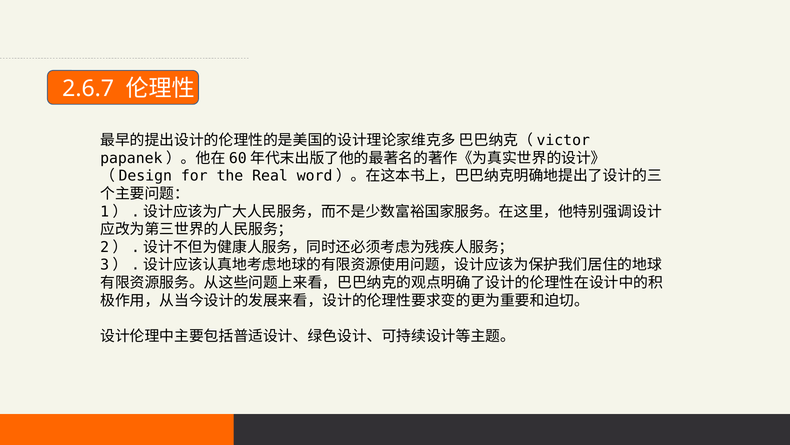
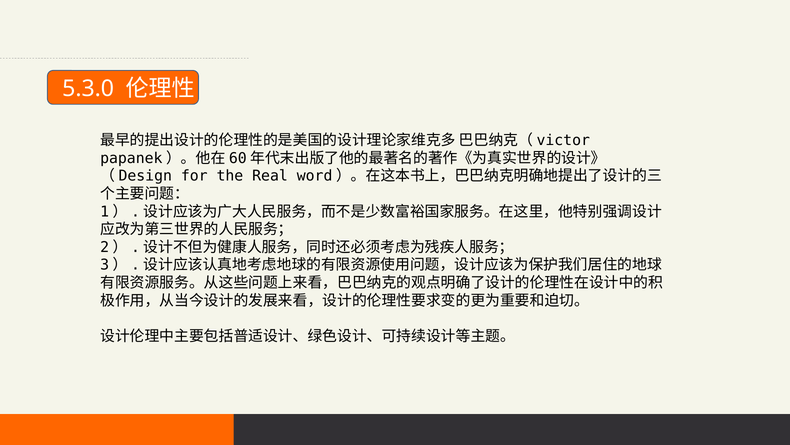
2.6.7: 2.6.7 -> 5.3.0 (88, 89)
